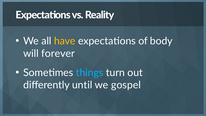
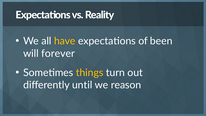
body: body -> been (161, 41)
things colour: light blue -> yellow (90, 73)
gospel: gospel -> reason (126, 85)
